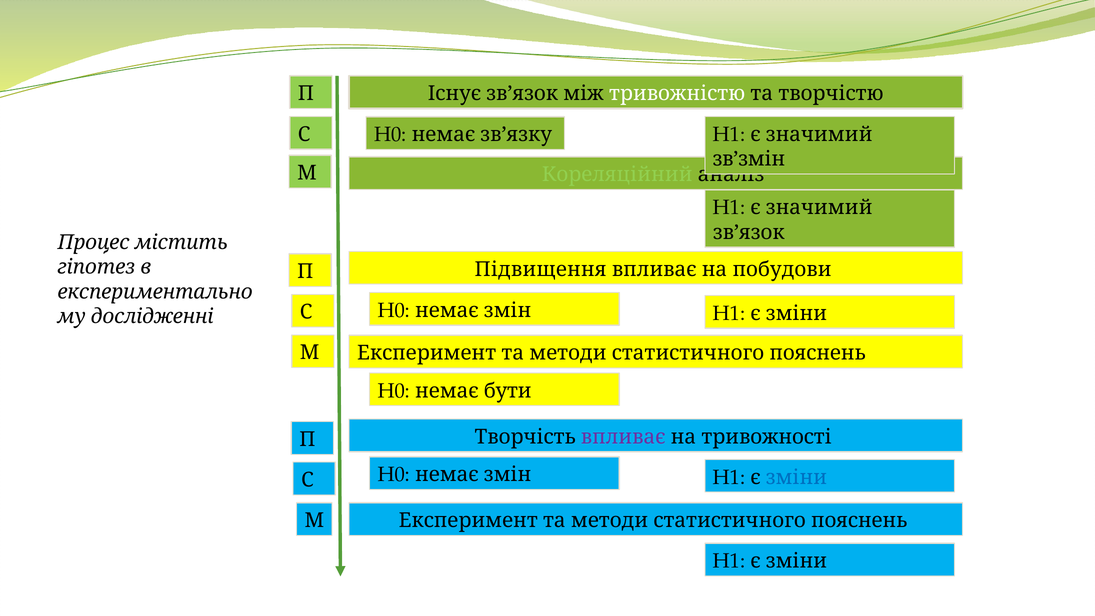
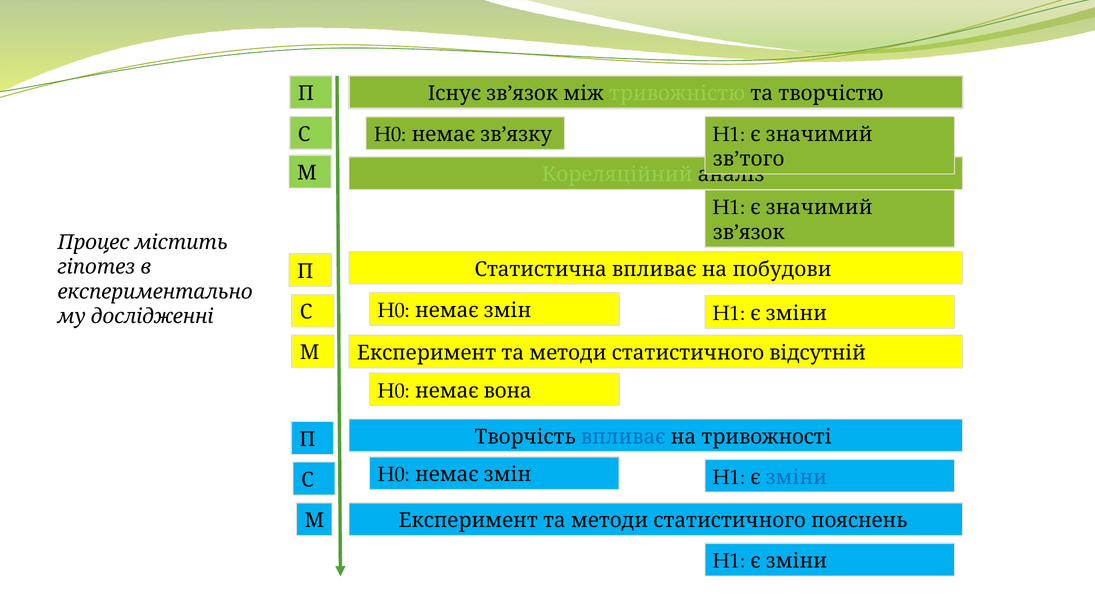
тривожністю colour: white -> light green (677, 94)
зв’змін: зв’змін -> зв’того (749, 159)
Підвищення: Підвищення -> Статистична (541, 269)
пояснень: пояснень -> відсутній (818, 353)
бути: бути -> вона (508, 391)
впливає colour: purple -> blue (623, 437)
